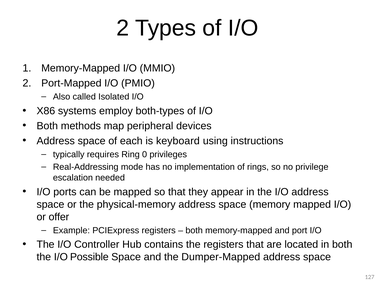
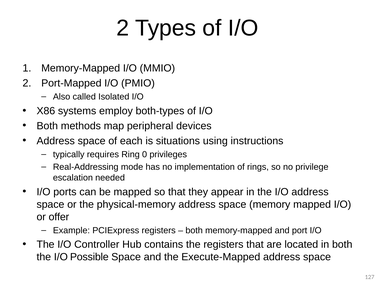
keyboard: keyboard -> situations (178, 141)
Dumper-Mapped: Dumper-Mapped -> Execute-Mapped (221, 257)
